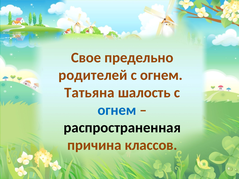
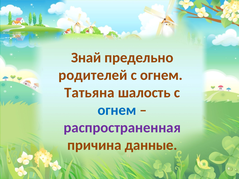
Свое: Свое -> Знай (86, 58)
распространенная colour: black -> purple (122, 128)
классов: классов -> данные (151, 145)
